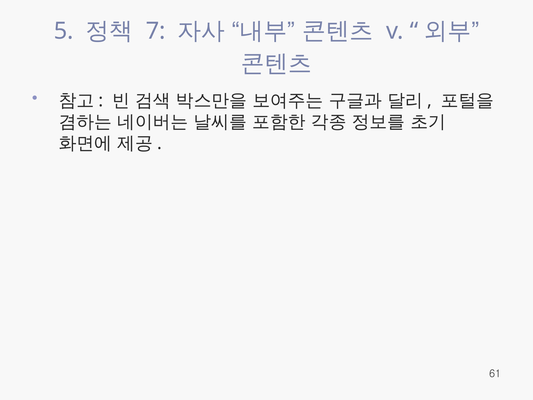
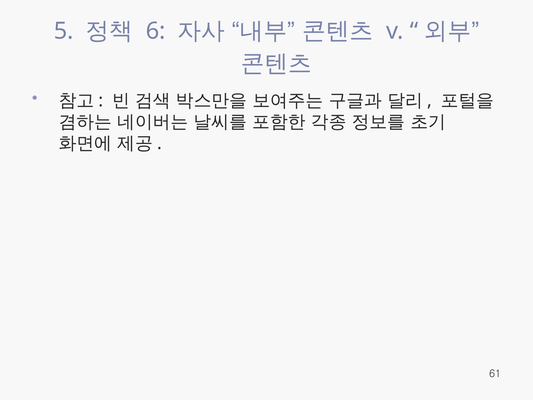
7: 7 -> 6 (156, 31)
